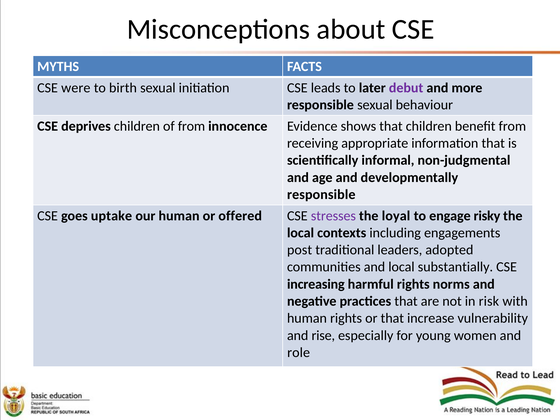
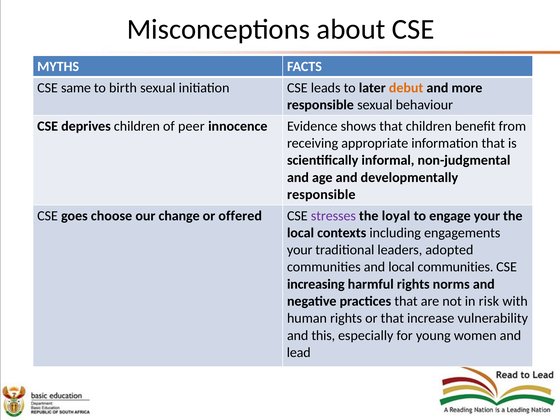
were: were -> same (76, 88)
debut colour: purple -> orange (406, 88)
of from: from -> peer (191, 126)
uptake: uptake -> choose (112, 216)
our human: human -> change (179, 216)
engage risky: risky -> your (487, 216)
post: post -> your (300, 250)
local substantially: substantially -> communities (455, 267)
rise: rise -> this (323, 335)
role: role -> lead (299, 352)
